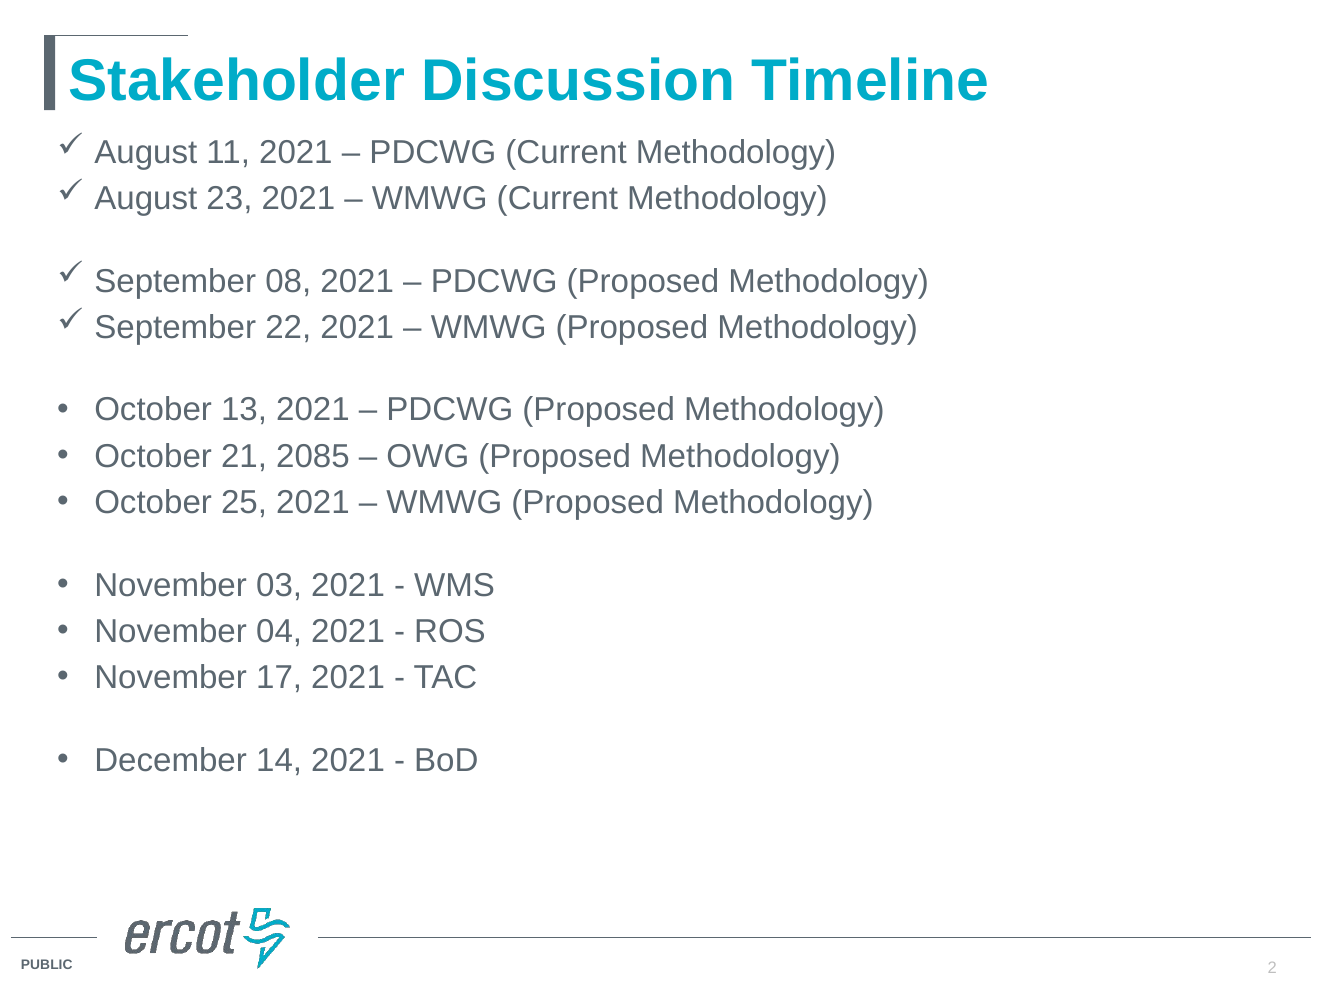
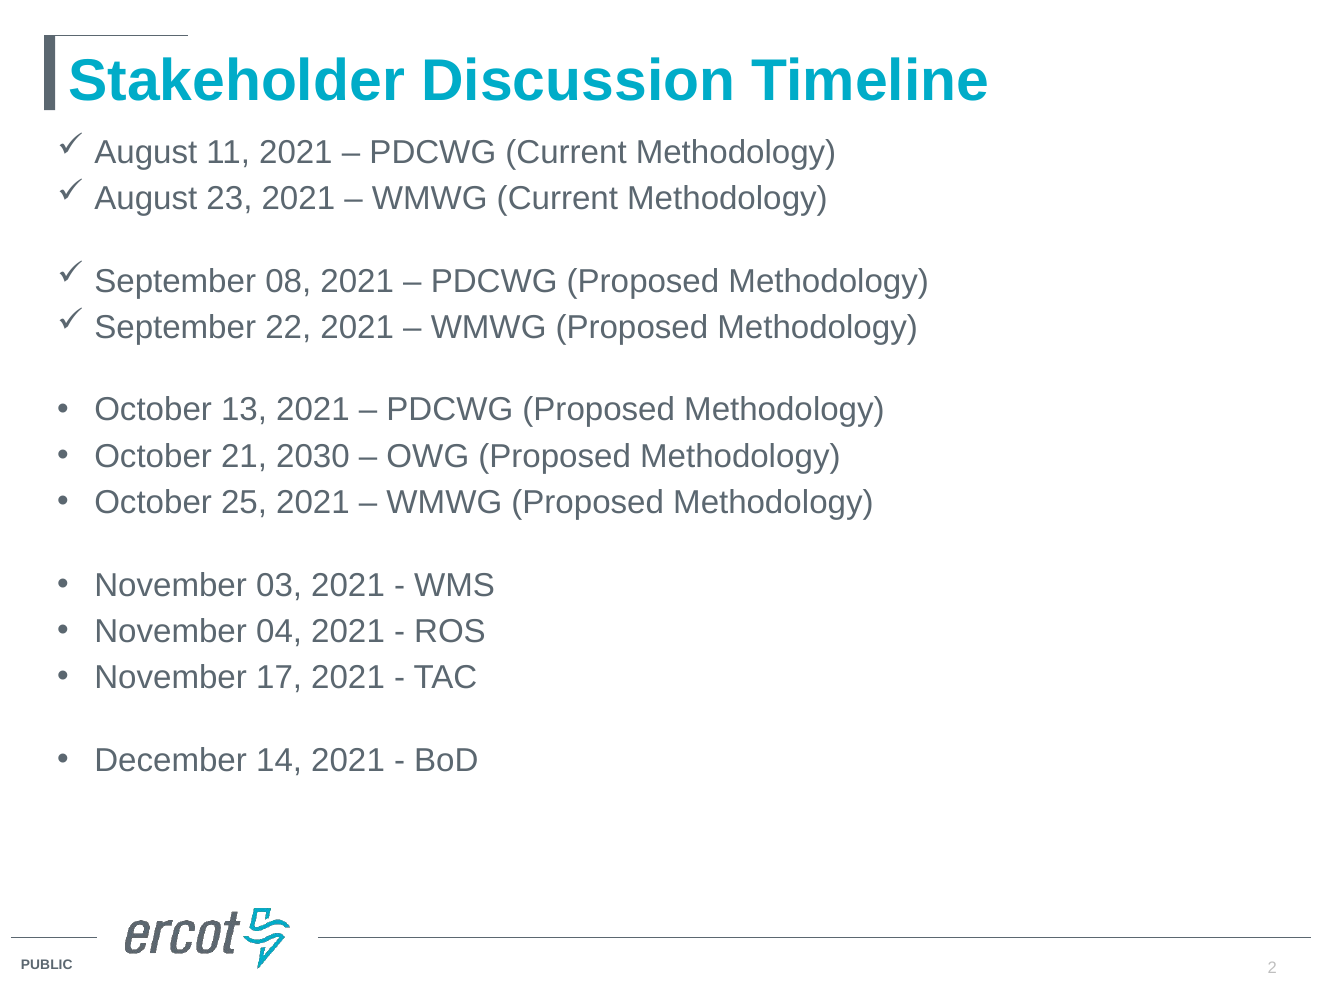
2085: 2085 -> 2030 (313, 456)
